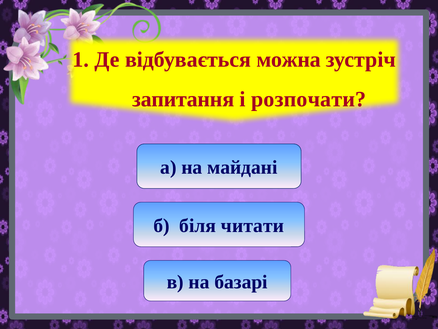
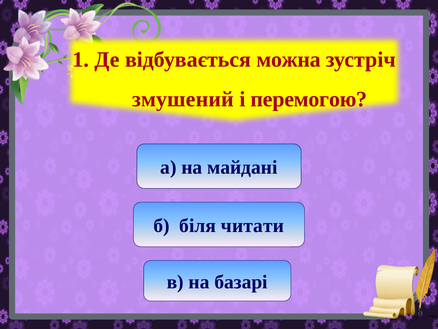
запитання: запитання -> змушений (183, 99)
розпочати: розпочати -> перемогою (309, 99)
